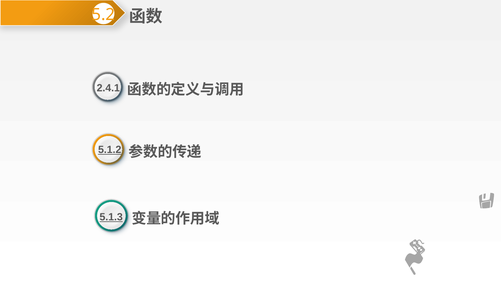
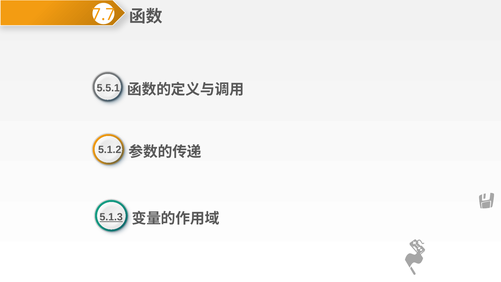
5.2: 5.2 -> 7.7 (103, 15)
2.4.1: 2.4.1 -> 5.5.1 (108, 88)
5.1.2 underline: present -> none (110, 150)
